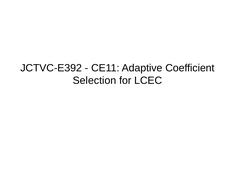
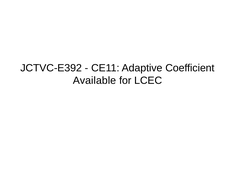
Selection: Selection -> Available (94, 81)
